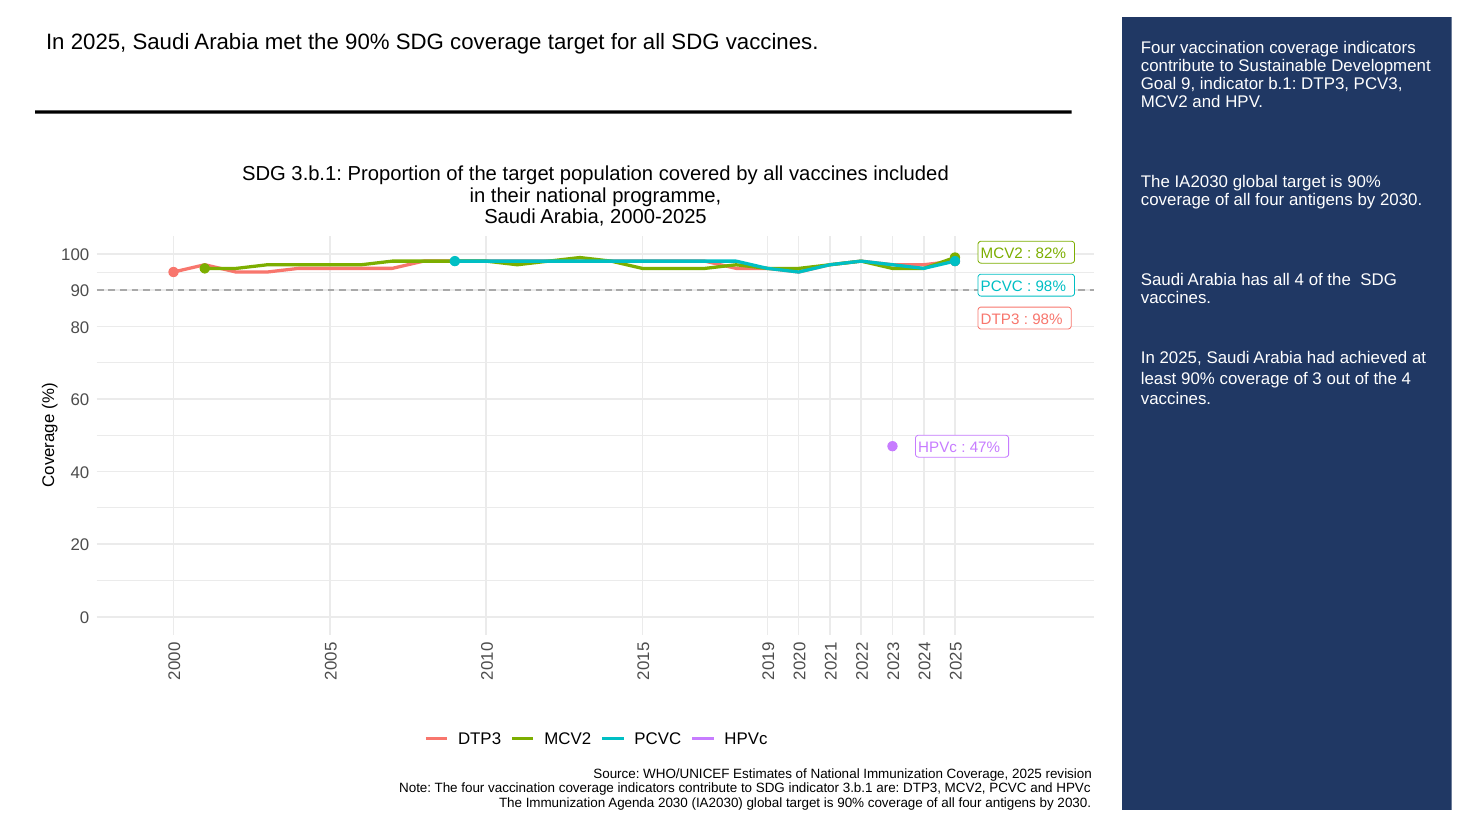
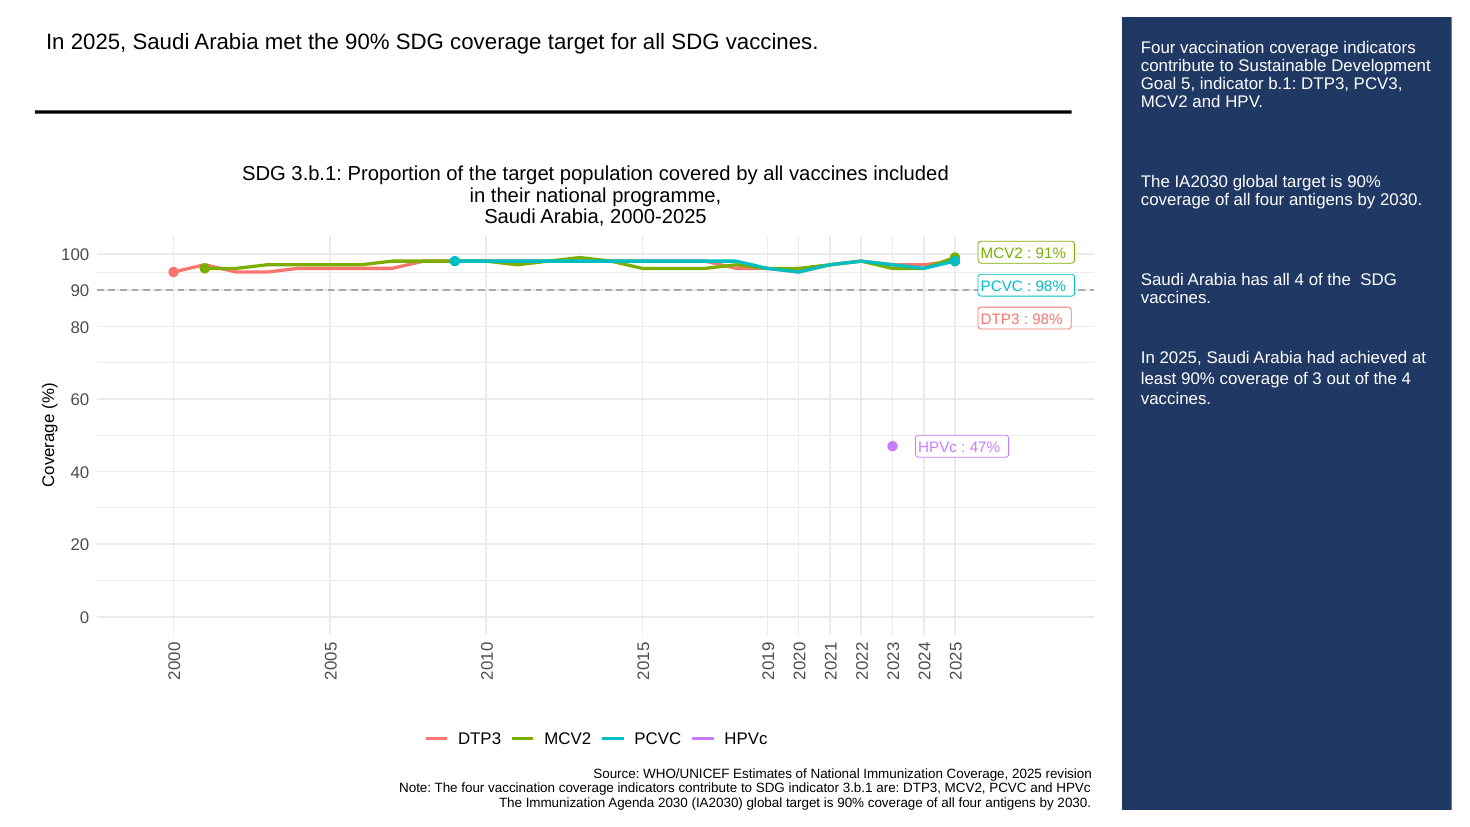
Goal 9: 9 -> 5 (1188, 84)
82%: 82% -> 91% (1051, 253)
